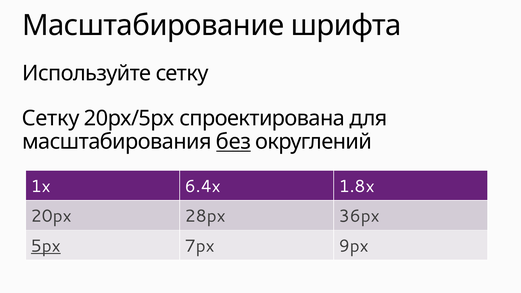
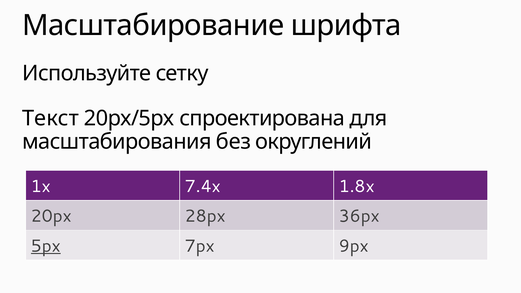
Сетку: Сетку -> Текст (50, 118)
без underline: present -> none (234, 142)
6.4x: 6.4x -> 7.4x (203, 187)
